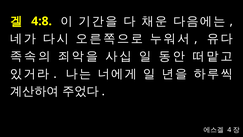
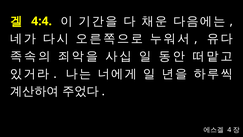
4:8: 4:8 -> 4:4 (42, 21)
